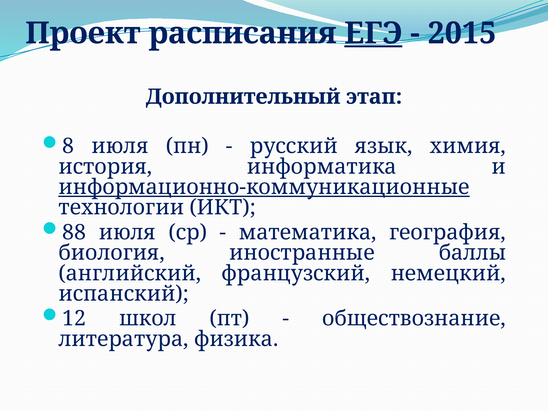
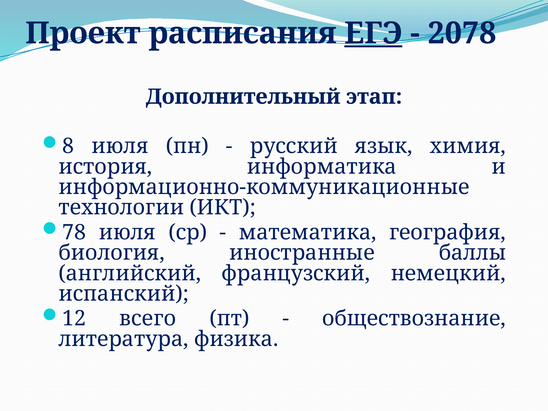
2015: 2015 -> 2078 (462, 33)
информационно-коммуникационные underline: present -> none (264, 187)
88: 88 -> 78 (74, 232)
школ: школ -> всего (148, 319)
